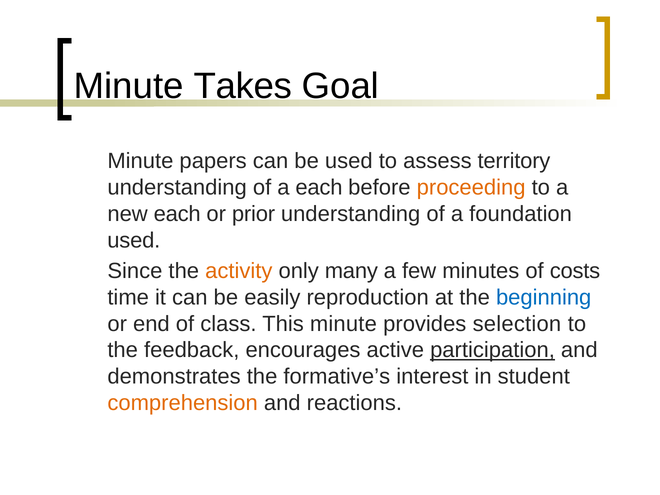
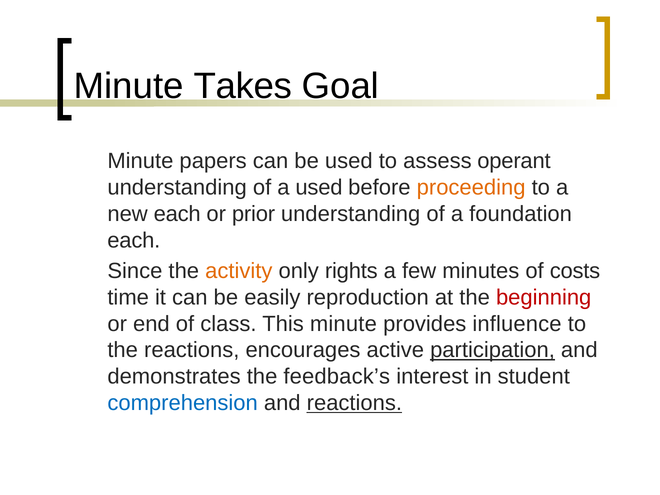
territory: territory -> operant (514, 161)
a each: each -> used (319, 187)
used: used -> each (134, 240)
many: many -> rights (351, 271)
beginning colour: blue -> red (544, 297)
selection: selection -> influence (517, 324)
the feedback: feedback -> reactions (192, 350)
formative’s: formative’s -> feedback’s (337, 377)
comprehension colour: orange -> blue (183, 403)
reactions underline: none -> present (354, 403)
